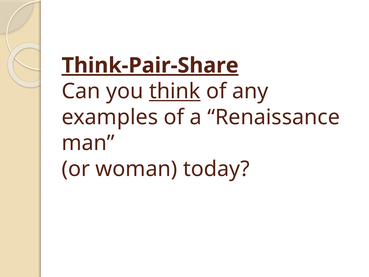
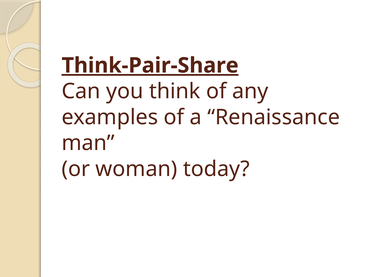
think underline: present -> none (175, 91)
